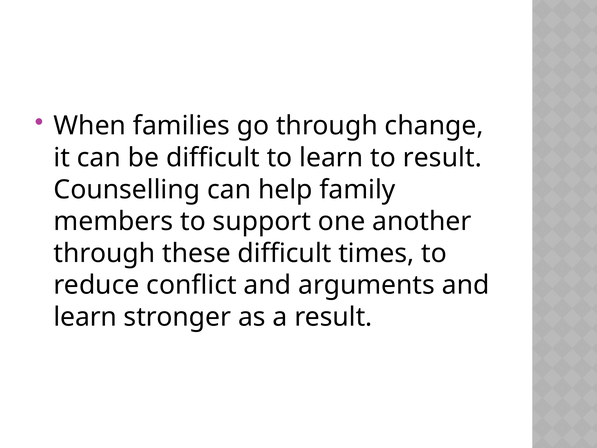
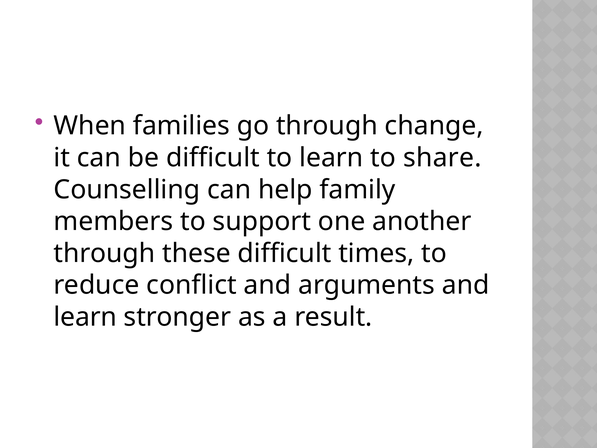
to result: result -> share (442, 158)
